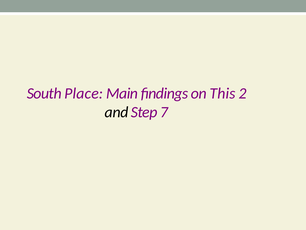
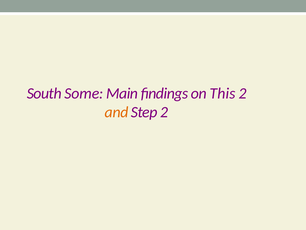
Place: Place -> Some (84, 93)
and colour: black -> orange (117, 112)
Step 7: 7 -> 2 (164, 112)
